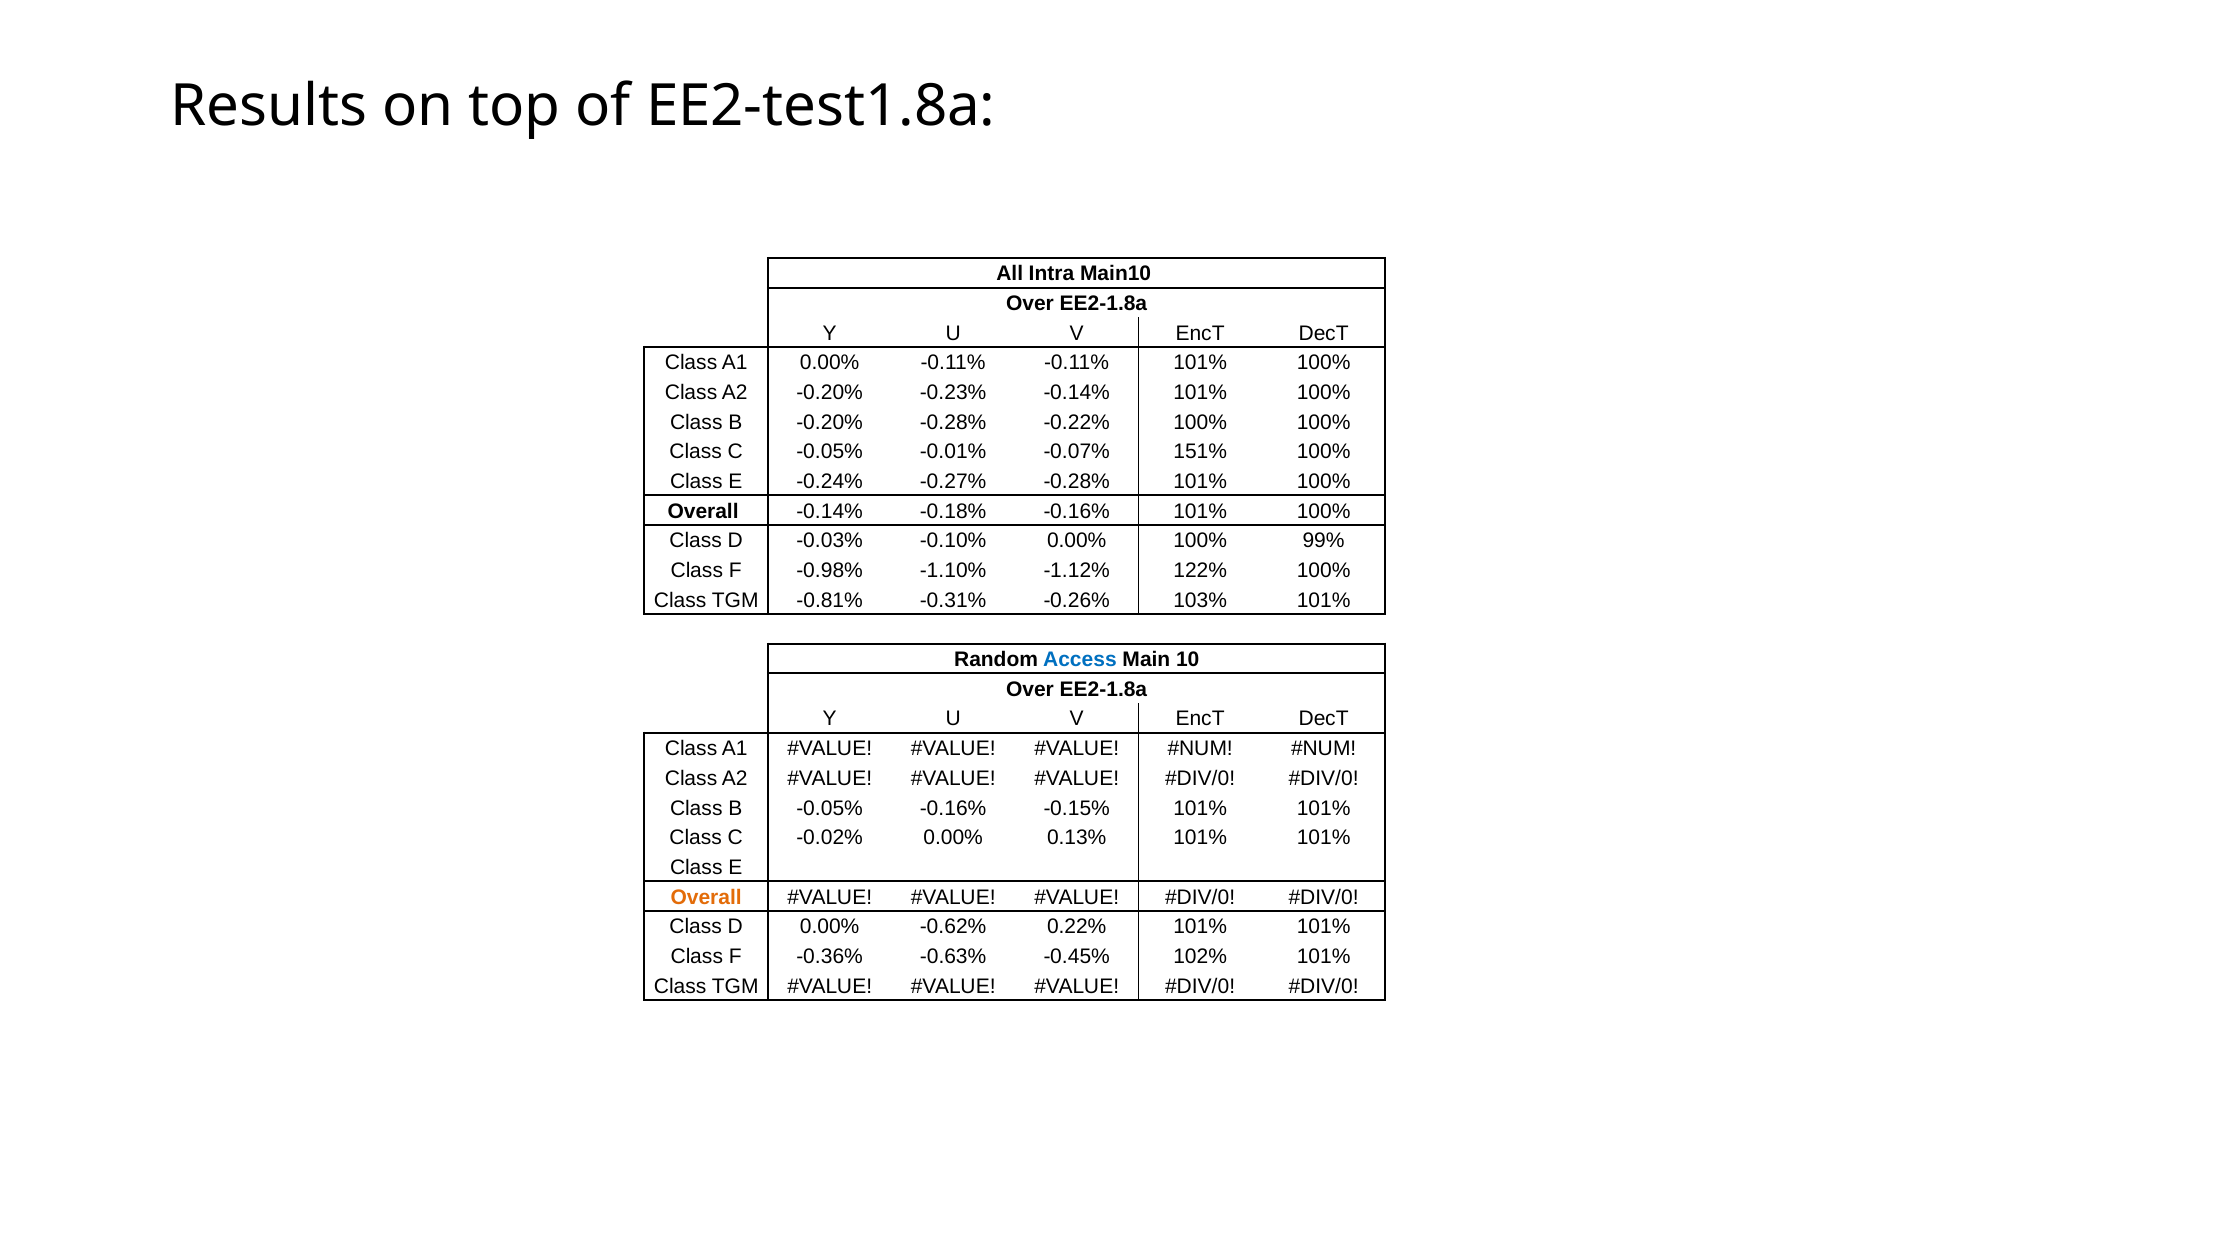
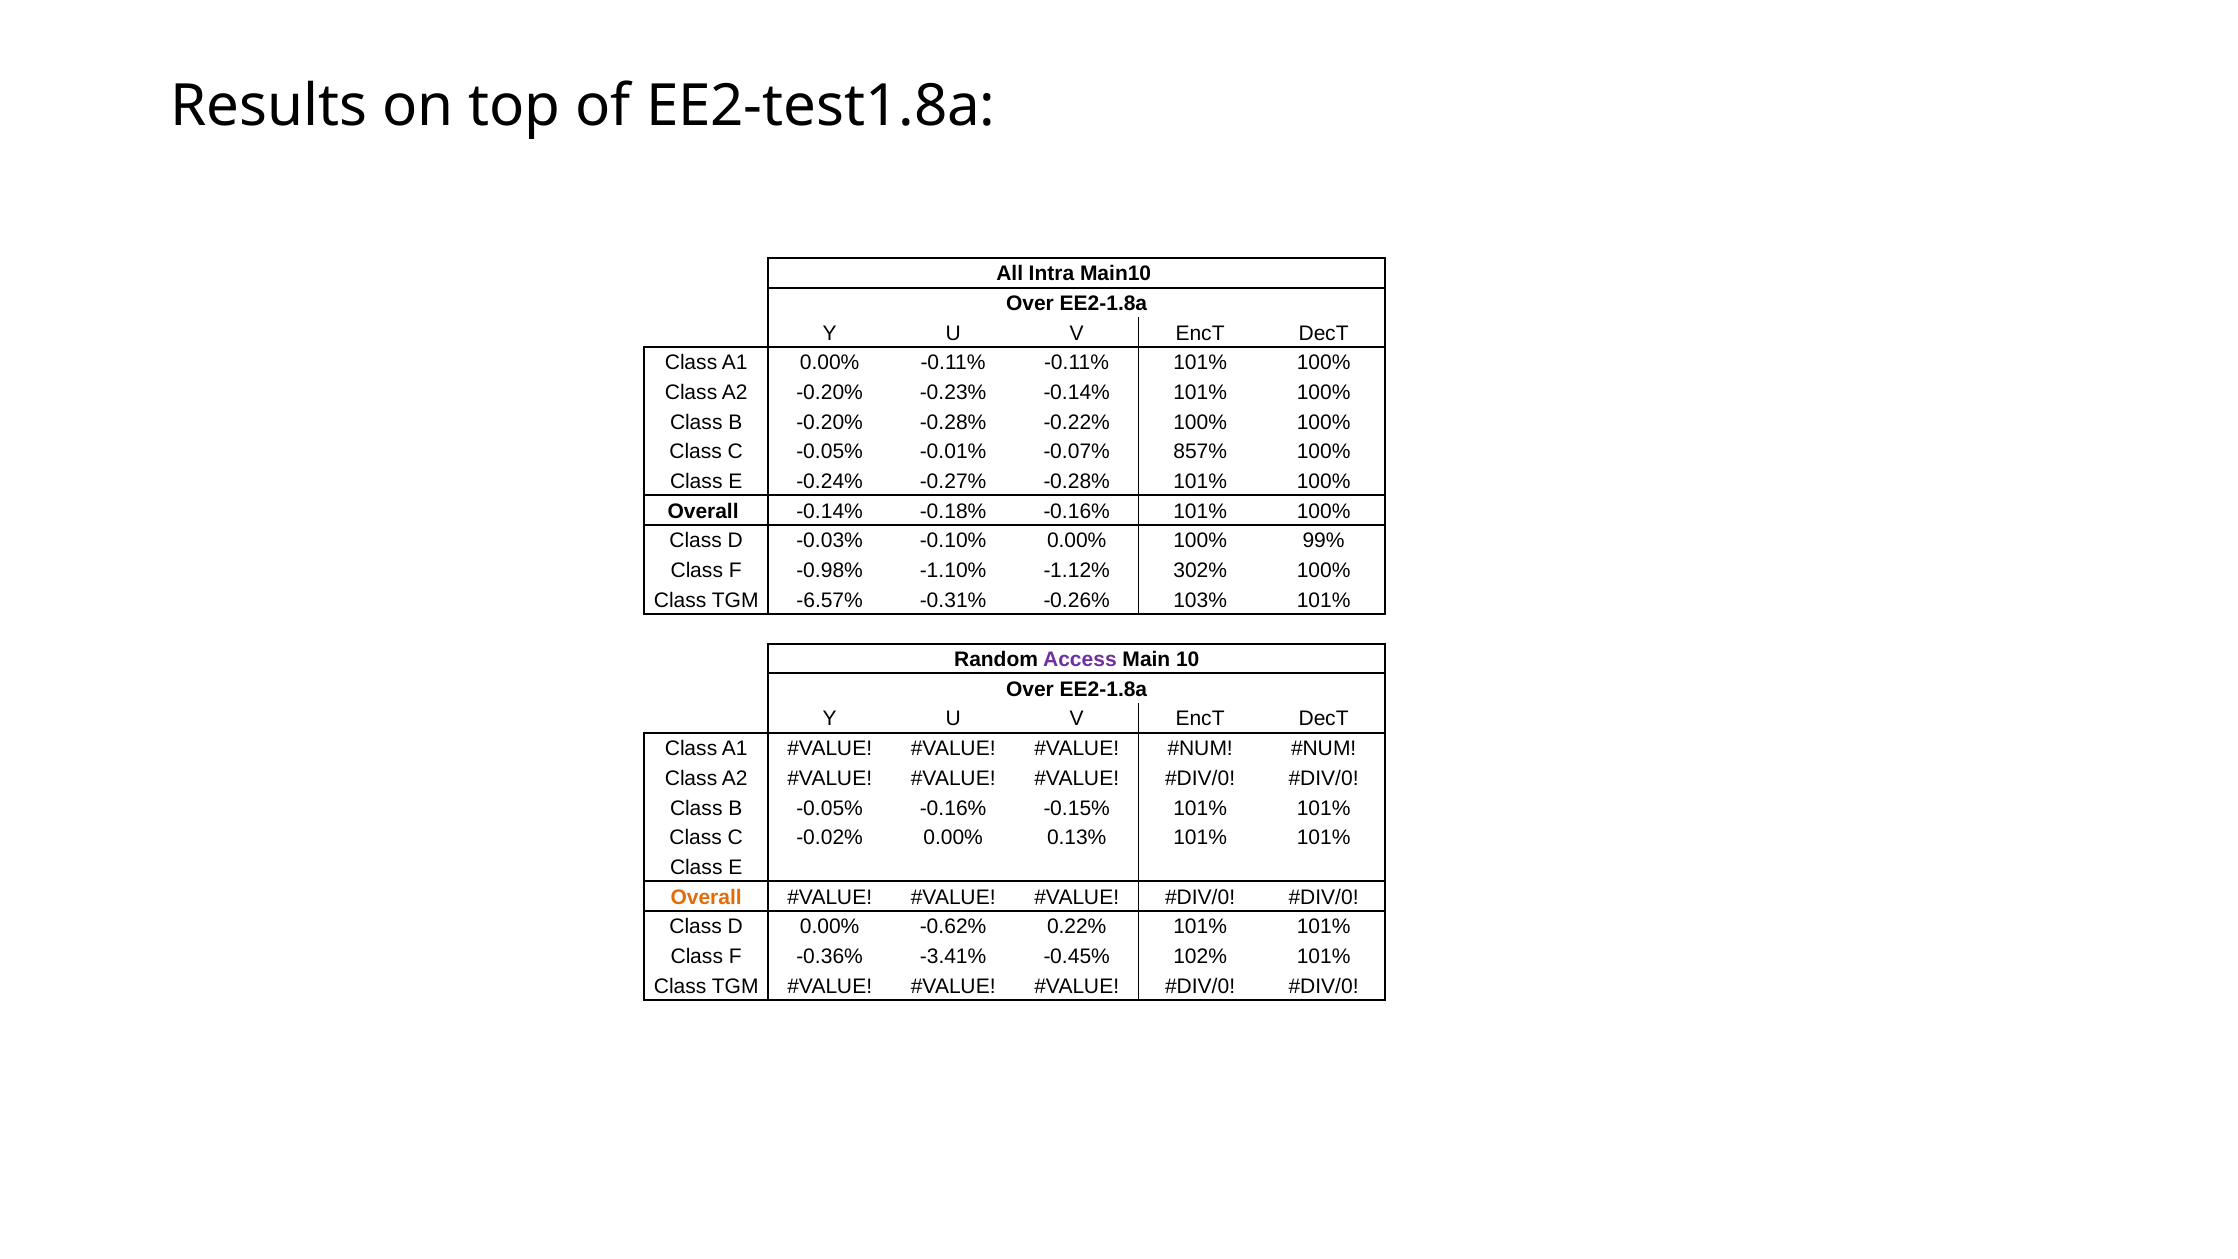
151%: 151% -> 857% (1200, 452)
122%: 122% -> 302% (1200, 571)
-0.81%: -0.81% -> -6.57% (830, 600)
Access colour: blue -> purple (1080, 660)
-0.63%: -0.63% -> -3.41% (953, 956)
